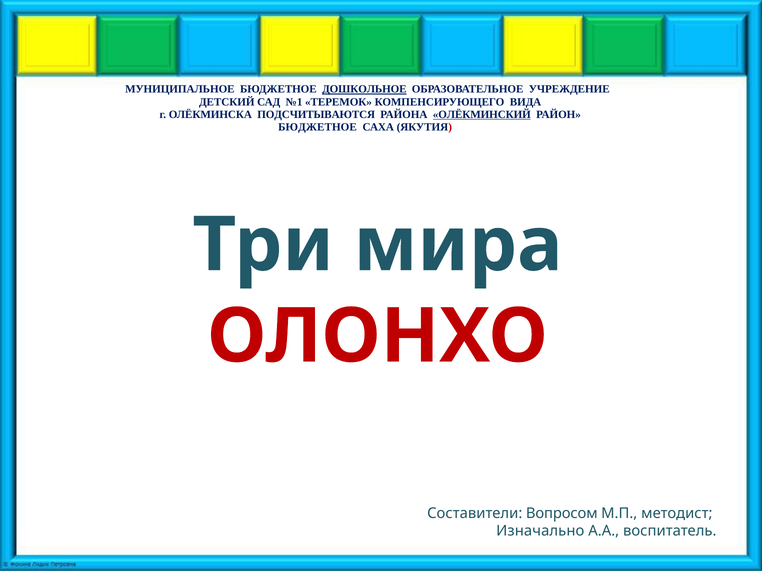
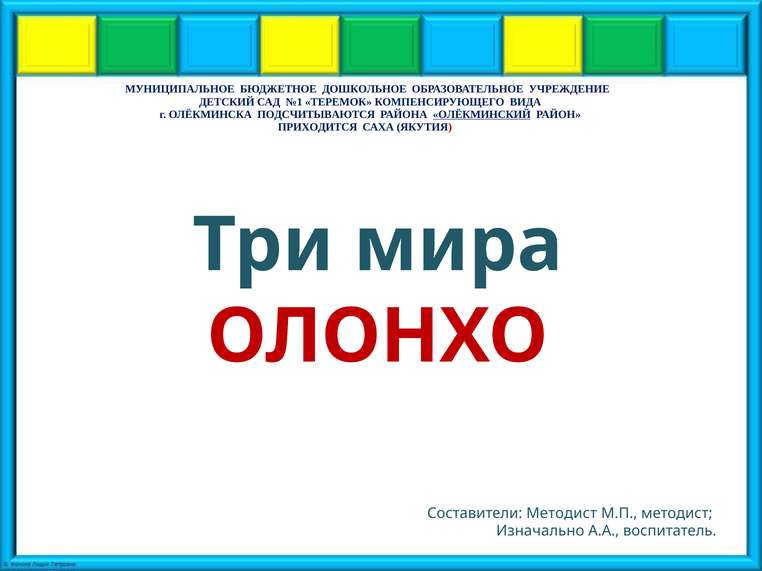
ДОШКОЛЬНОЕ underline: present -> none (364, 89)
БЮДЖЕТНОЕ: БЮДЖЕТНОЕ -> ПРИХОДИТСЯ (318, 127)
Составители Вопросом: Вопросом -> Методист (562, 514)
